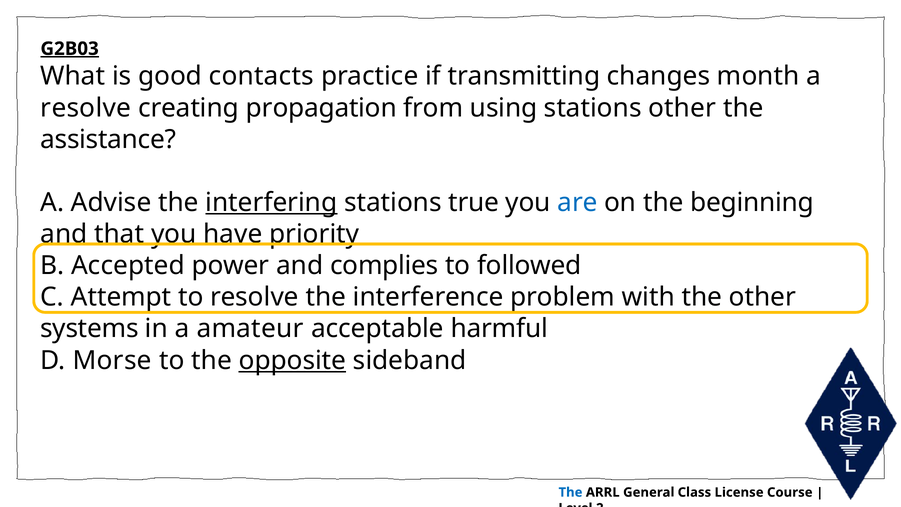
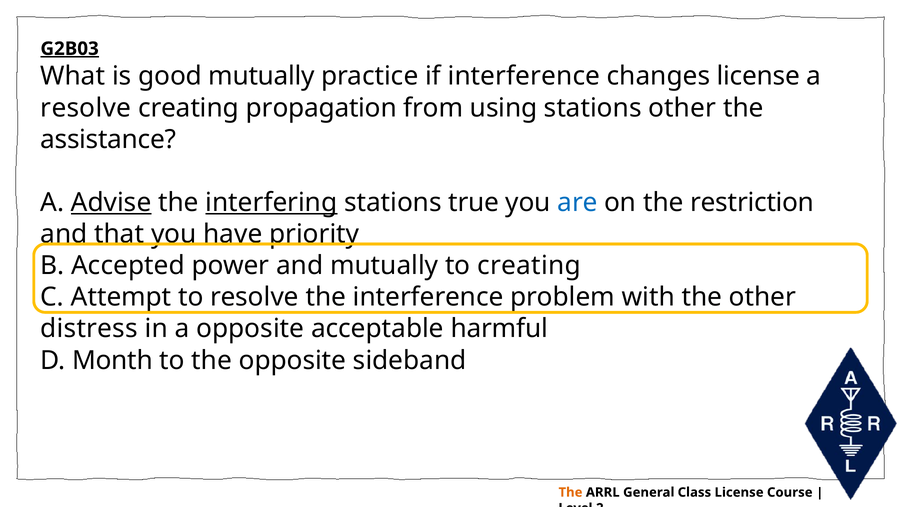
good contacts: contacts -> mutually (262, 76)
if transmitting: transmitting -> interference (524, 76)
changes month: month -> license (758, 76)
Advise underline: none -> present (111, 202)
beginning: beginning -> restriction (752, 202)
and complies: complies -> mutually (384, 266)
to followed: followed -> creating (529, 266)
systems: systems -> distress (89, 329)
a amateur: amateur -> opposite (250, 329)
Morse: Morse -> Month (112, 360)
opposite underline: present -> none (292, 360)
The colour: blue -> orange (570, 492)
